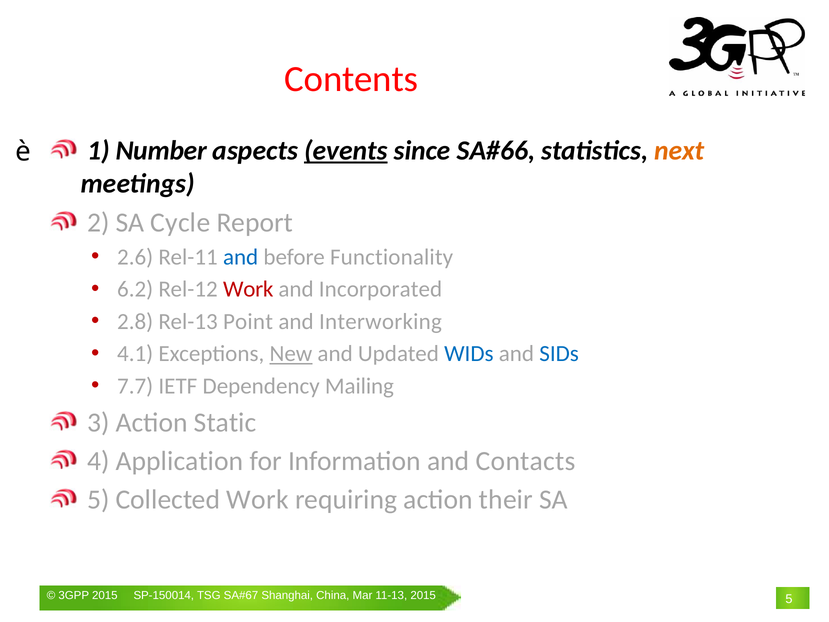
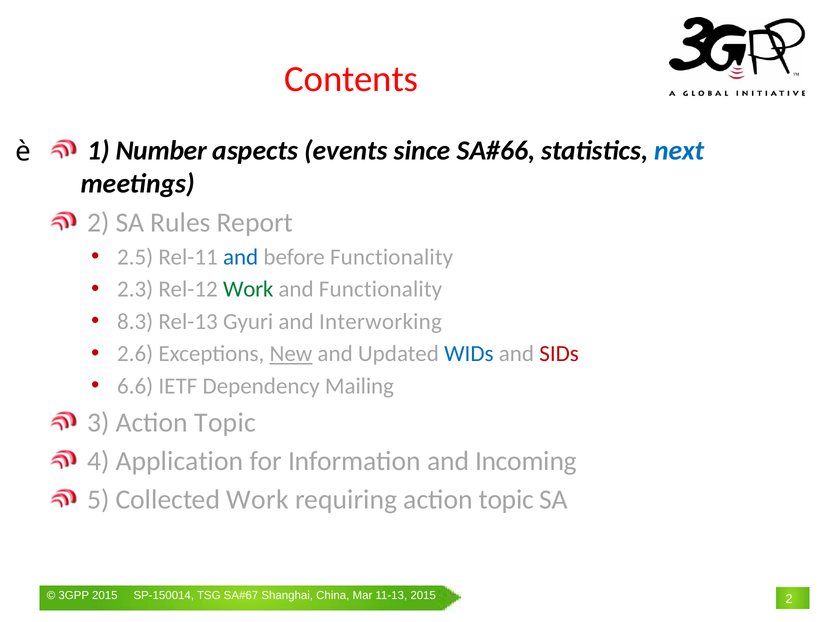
events underline: present -> none (346, 150)
next colour: orange -> blue (679, 150)
Cycle: Cycle -> Rules (180, 222)
2.6: 2.6 -> 2.5 (135, 257)
6.2: 6.2 -> 2.3 (135, 289)
Work colour: red -> green (248, 289)
and Incorporated: Incorporated -> Functionality (381, 289)
2.8: 2.8 -> 8.3 (135, 321)
Point: Point -> Gyuri (248, 321)
4.1: 4.1 -> 2.6 (135, 354)
SIDs colour: blue -> red (559, 354)
7.7: 7.7 -> 6.6 (135, 386)
3 Action Static: Static -> Topic (225, 422)
Contacts: Contacts -> Incoming (526, 461)
requiring action their: their -> topic (506, 500)
5: 5 -> 2 (789, 599)
